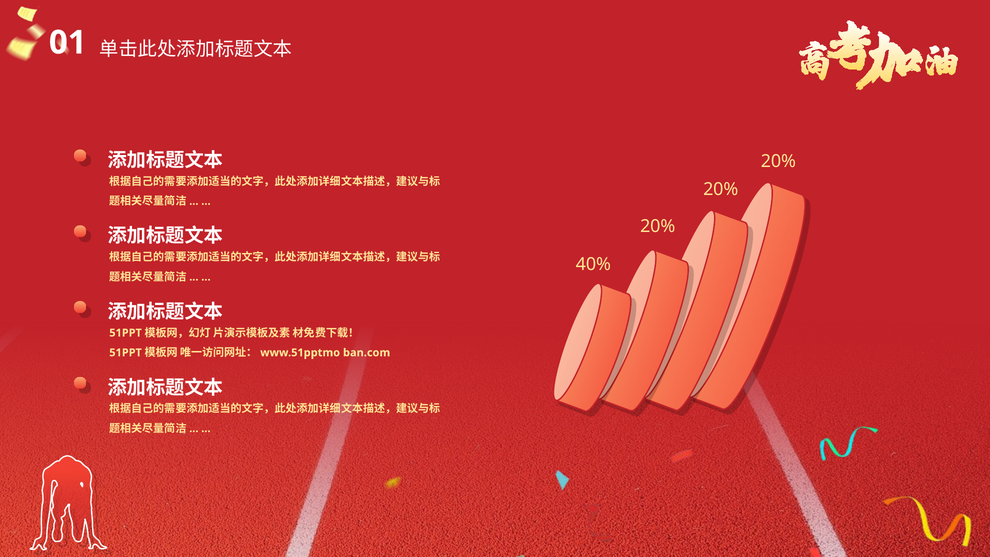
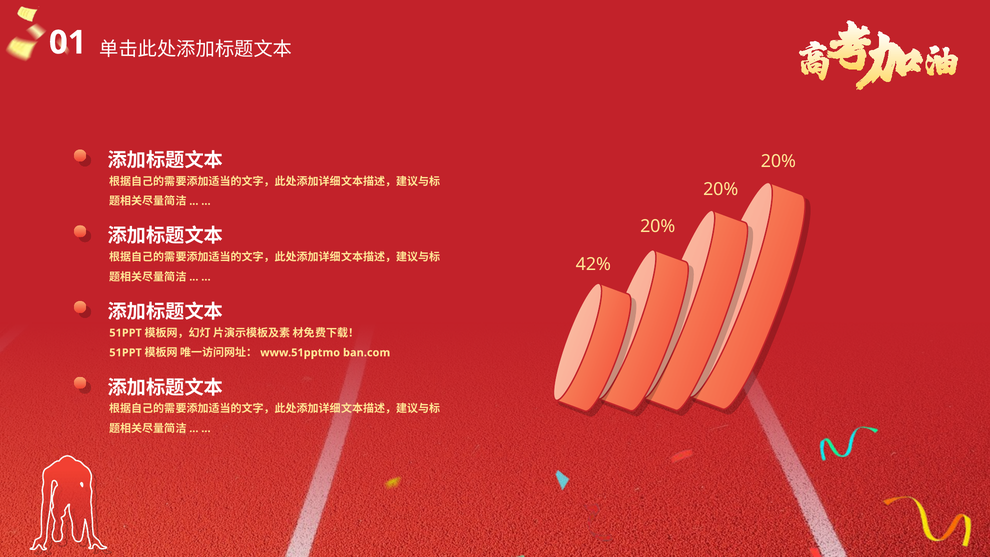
40%: 40% -> 42% (593, 264)
